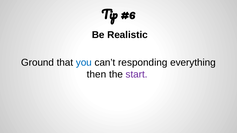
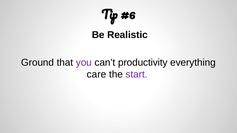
you colour: blue -> purple (84, 63)
responding: responding -> productivity (143, 63)
then: then -> care (96, 74)
